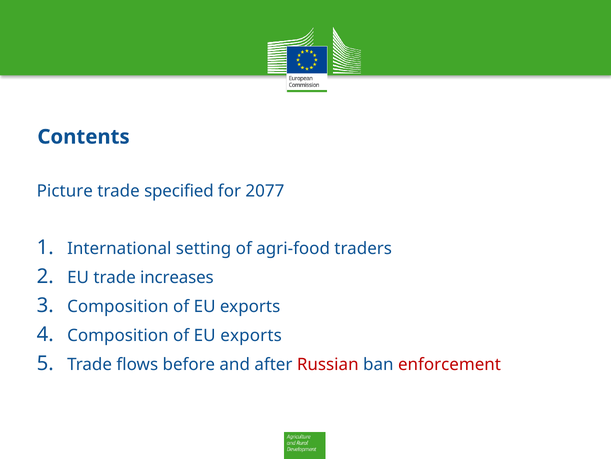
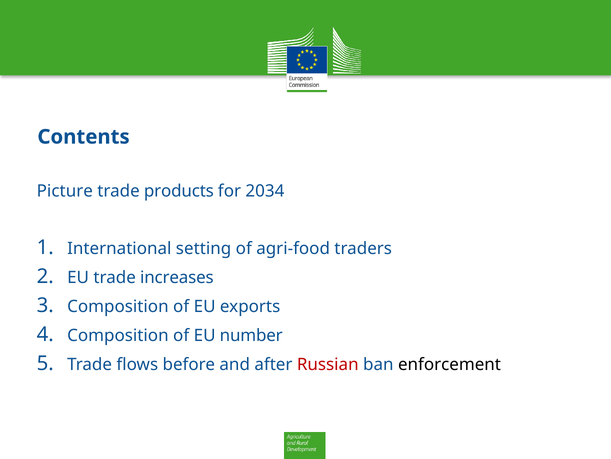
specified: specified -> products (179, 191)
2077: 2077 -> 2034 (265, 191)
exports: exports -> number (251, 335)
enforcement colour: red -> black (449, 364)
